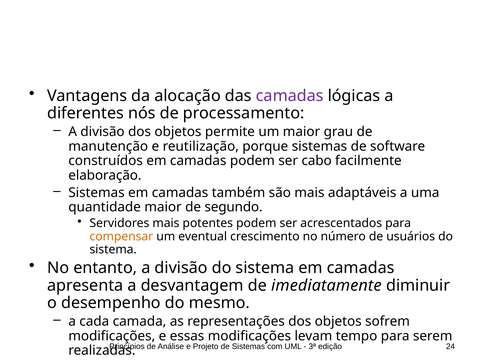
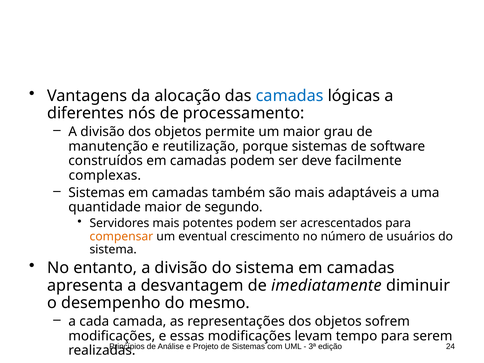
camadas colour: purple -> blue (290, 96)
cabo: cabo -> deve (317, 161)
elaboração: elaboração -> complexas (105, 175)
